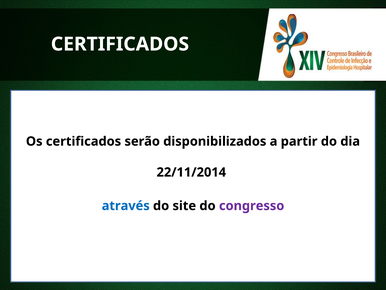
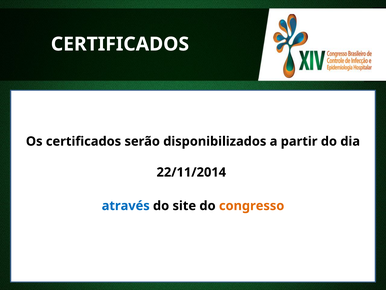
congresso colour: purple -> orange (252, 205)
